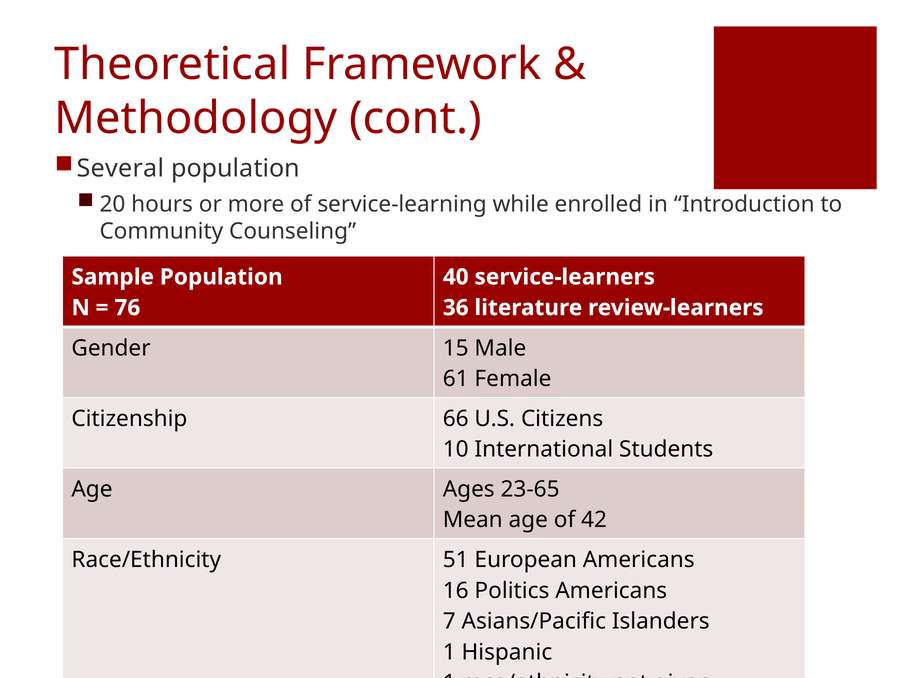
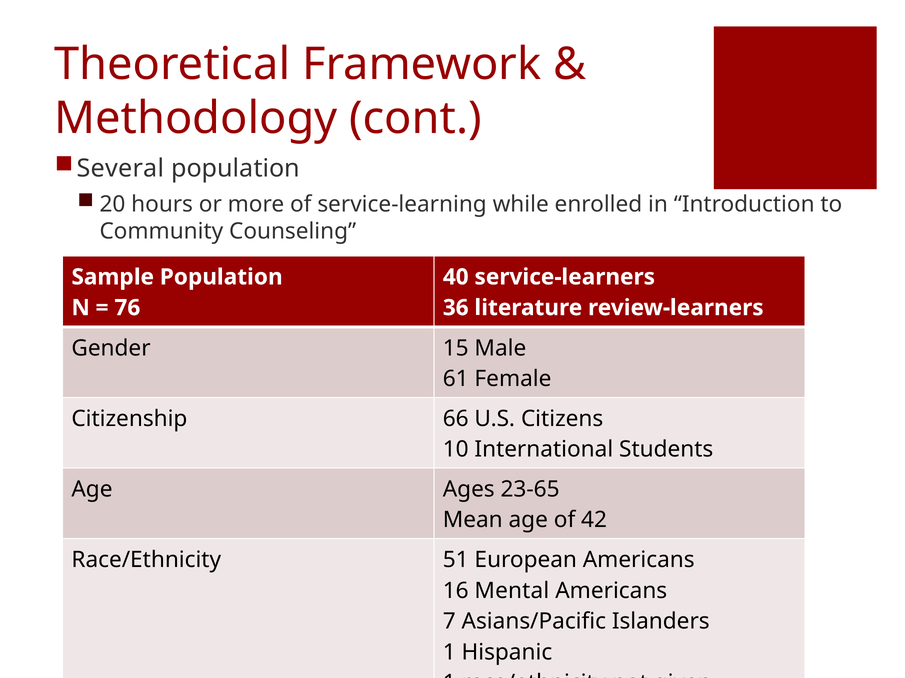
Politics: Politics -> Mental (512, 591)
